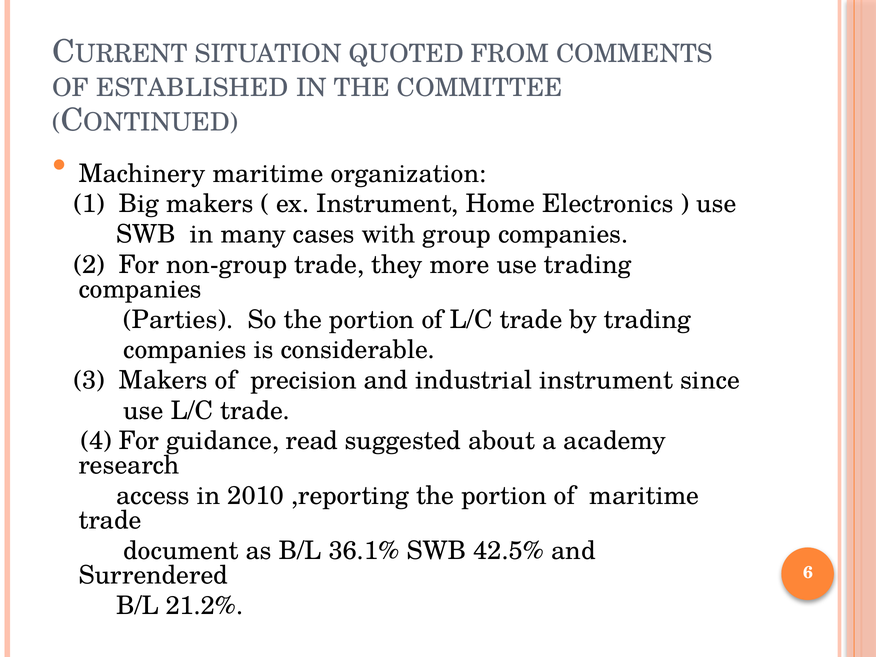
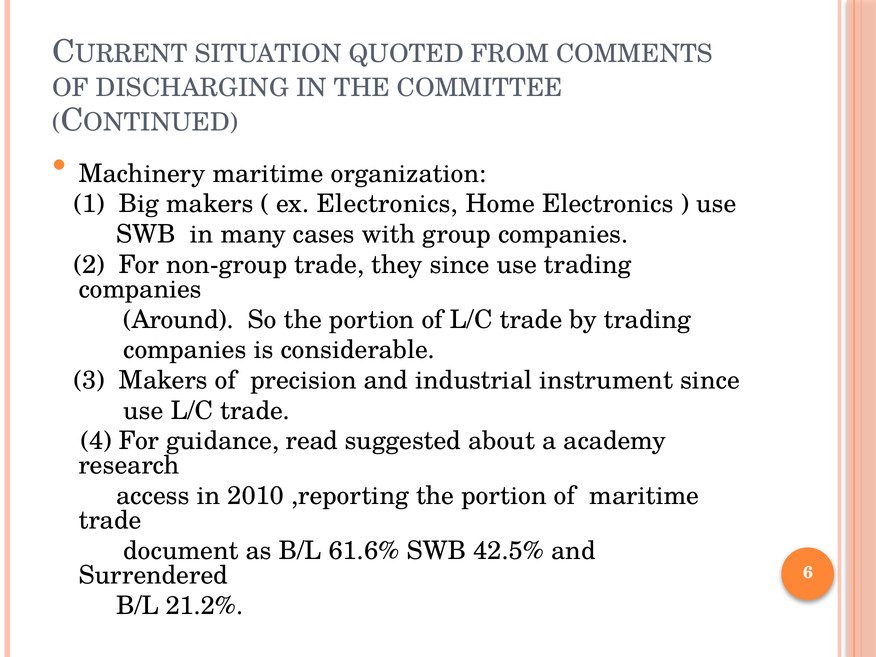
ESTABLISHED: ESTABLISHED -> DISCHARGING (192, 88)
ex Instrument: Instrument -> Electronics (387, 204)
they more: more -> since (460, 265)
Parties: Parties -> Around (179, 320)
36.1%: 36.1% -> 61.6% (364, 551)
